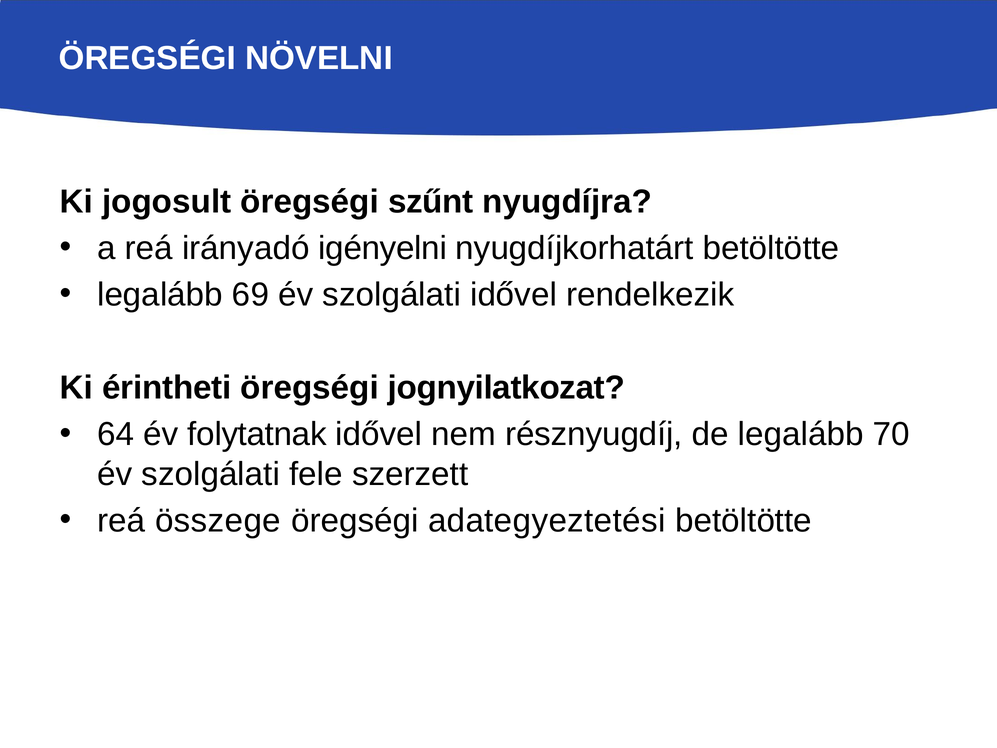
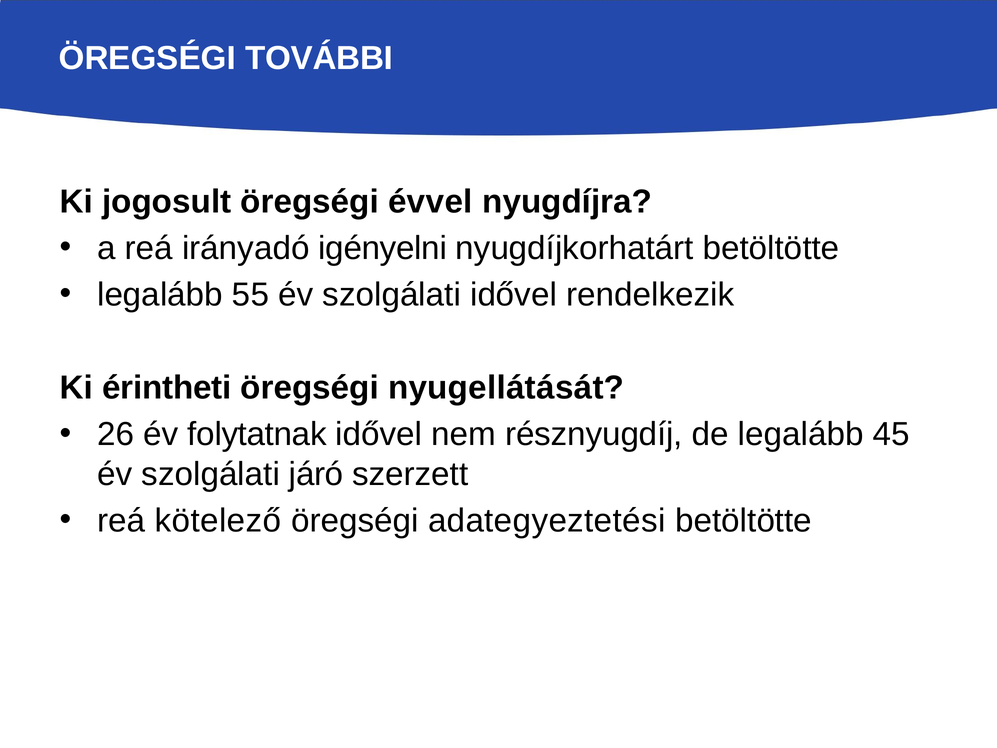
NÖVELNI: NÖVELNI -> TOVÁBBI (319, 58)
szűnt: szűnt -> évvel (430, 202)
69: 69 -> 55 (250, 295)
jognyilatkozat: jognyilatkozat -> nyugellátását (506, 388)
64: 64 -> 26 (116, 434)
70: 70 -> 45 (891, 434)
fele: fele -> járó (316, 474)
összege: összege -> kötelező (218, 521)
